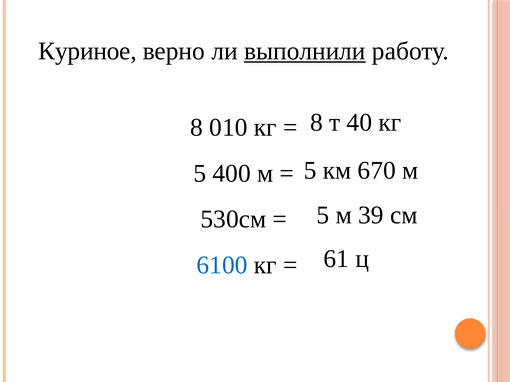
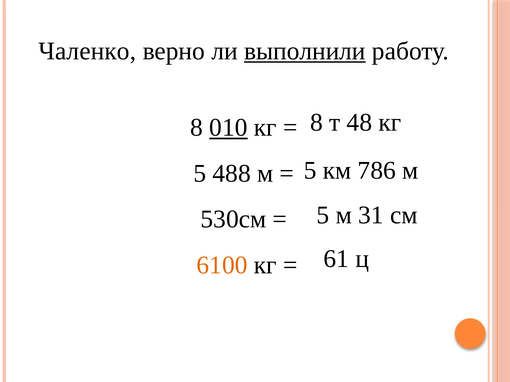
Куриное: Куриное -> Чаленко (87, 51)
40: 40 -> 48 (359, 122)
010 underline: none -> present (228, 128)
670: 670 -> 786 (377, 171)
400: 400 -> 488 (232, 174)
39: 39 -> 31 (371, 216)
6100 colour: blue -> orange (222, 265)
